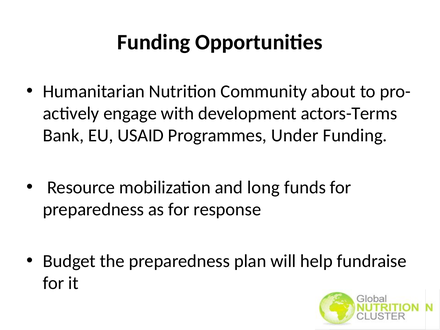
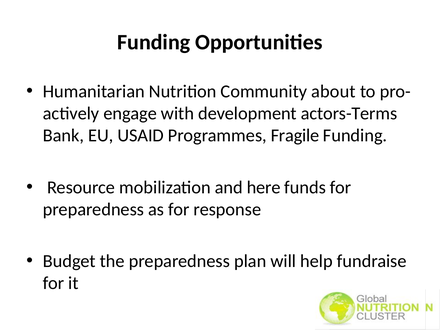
Under: Under -> Fragile (295, 135)
long: long -> here (264, 187)
